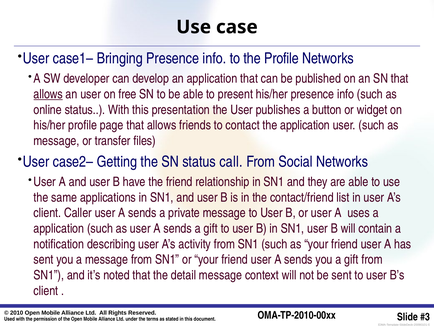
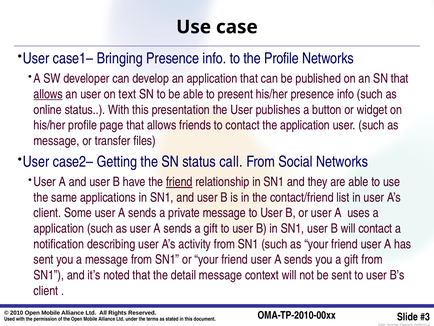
free: free -> text (127, 94)
friend underline: none -> present (179, 182)
Caller: Caller -> Some (78, 213)
will contain: contain -> contact (375, 228)
